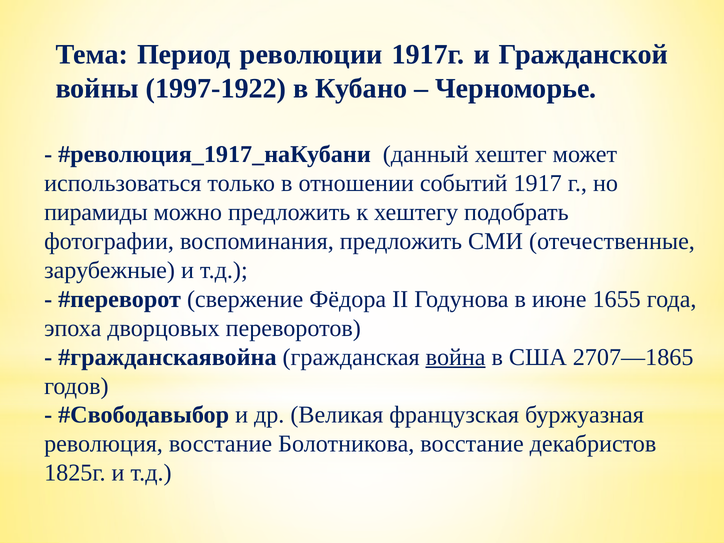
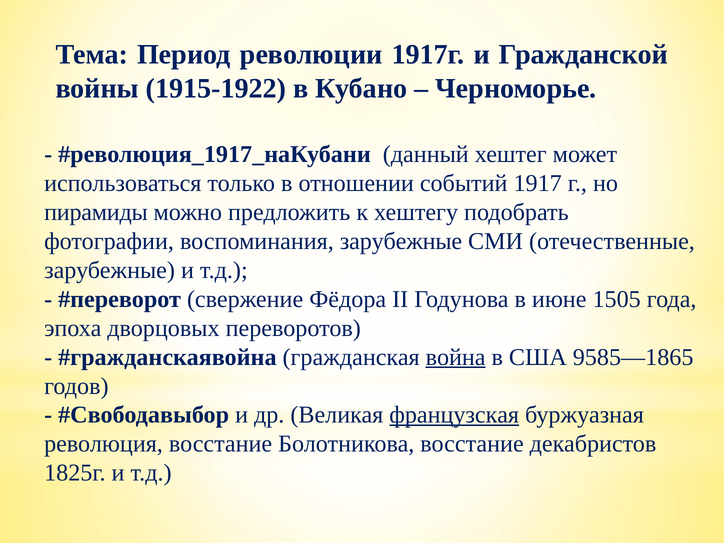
1997-1922: 1997-1922 -> 1915-1922 (216, 88)
воспоминания предложить: предложить -> зарубежные (401, 241)
1655: 1655 -> 1505 (617, 299)
2707—1865: 2707—1865 -> 9585—1865 (633, 357)
французская underline: none -> present (454, 415)
